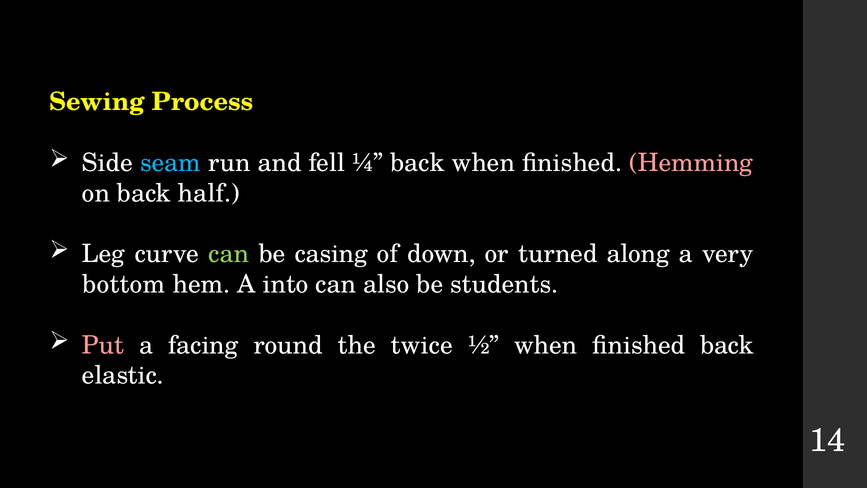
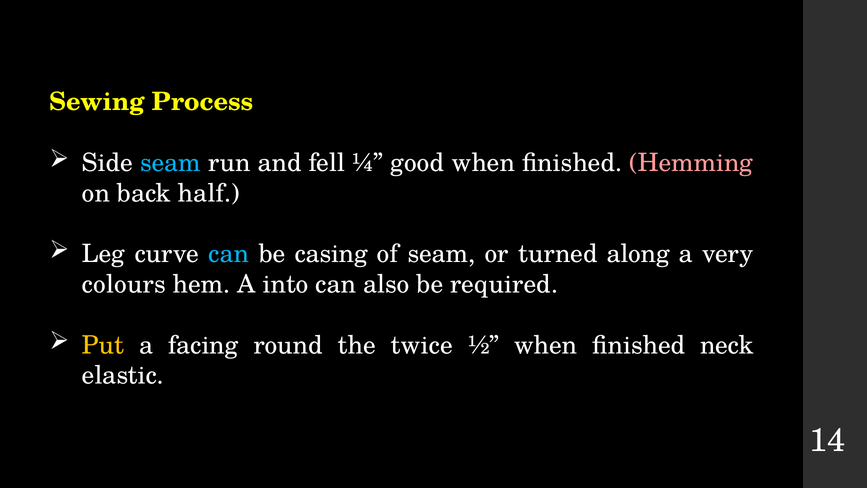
¼ back: back -> good (417, 163)
can colour: light green -> light blue (229, 254)
of down: down -> seam (441, 254)
bottom: bottom -> colours (124, 284)
students: students -> required (504, 284)
Put colour: pink -> yellow (103, 345)
finished back: back -> neck (727, 345)
